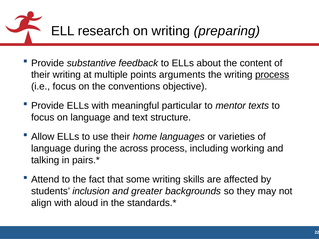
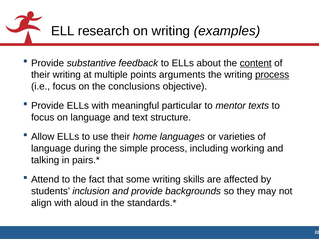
preparing: preparing -> examples (227, 31)
content underline: none -> present (256, 63)
conventions: conventions -> conclusions (134, 87)
across: across -> simple (134, 149)
and greater: greater -> provide (147, 191)
